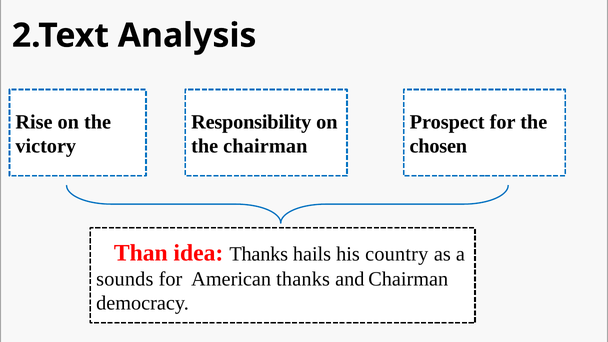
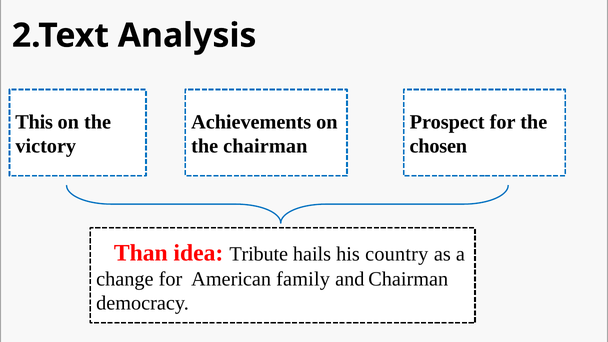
Rise: Rise -> This (34, 122)
Responsibility: Responsibility -> Achievements (251, 122)
idea Thanks: Thanks -> Tribute (259, 254)
sounds: sounds -> change (125, 279)
American thanks: thanks -> family (303, 279)
